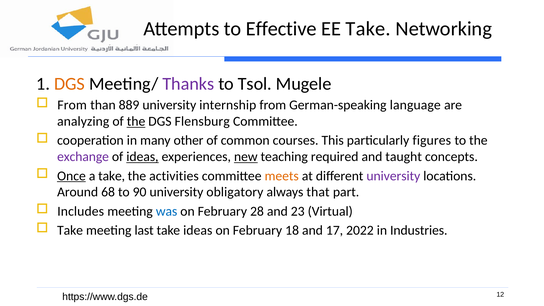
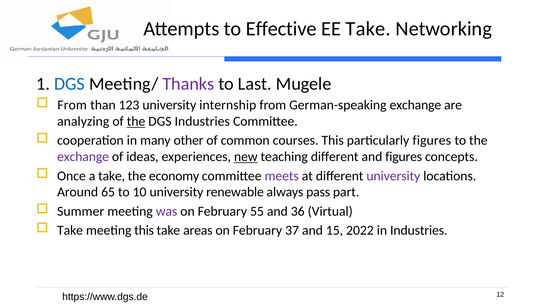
DGS colour: orange -> blue (70, 84)
Tsol: Tsol -> Last (255, 84)
889: 889 -> 123 (129, 105)
German-speaking language: language -> exchange (415, 105)
DGS Flensburg: Flensburg -> Industries (202, 121)
ideas underline: present -> none (142, 157)
teaching required: required -> different (335, 157)
and taught: taught -> figures (404, 157)
Once underline: present -> none (71, 176)
activities: activities -> economy (174, 176)
meets colour: orange -> purple (282, 176)
68: 68 -> 65 (108, 192)
90: 90 -> 10 (140, 192)
obligatory: obligatory -> renewable (235, 192)
that: that -> pass (318, 192)
Includes: Includes -> Summer (81, 211)
was colour: blue -> purple (167, 211)
28: 28 -> 55 (257, 211)
23: 23 -> 36 (298, 211)
meeting last: last -> this (144, 230)
take ideas: ideas -> areas (198, 230)
18: 18 -> 37 (292, 230)
17: 17 -> 15 (335, 230)
